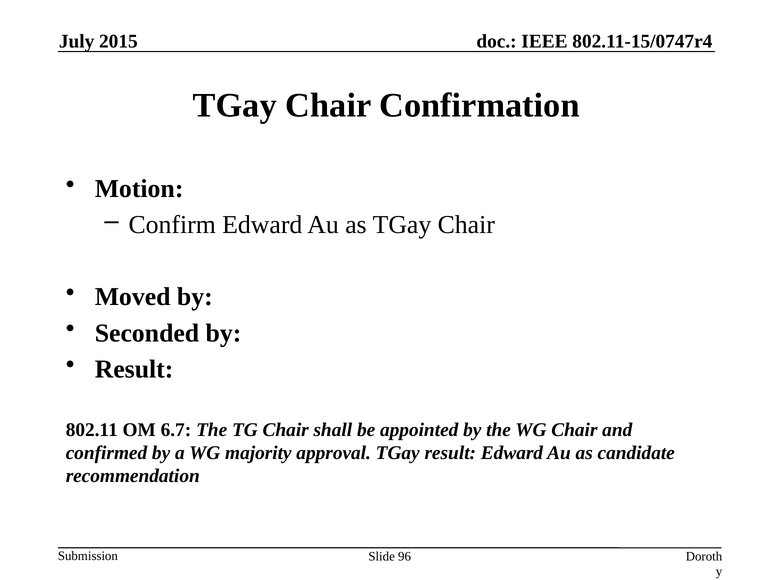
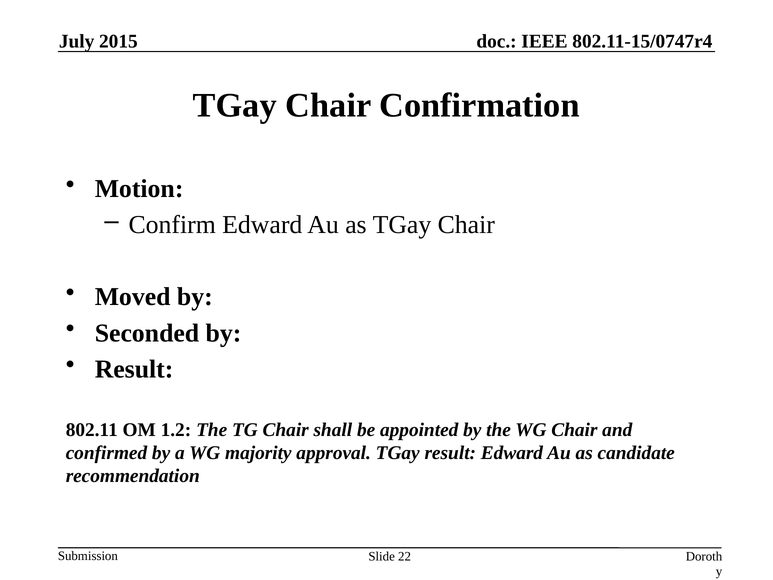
6.7: 6.7 -> 1.2 (176, 429)
96: 96 -> 22 (405, 556)
